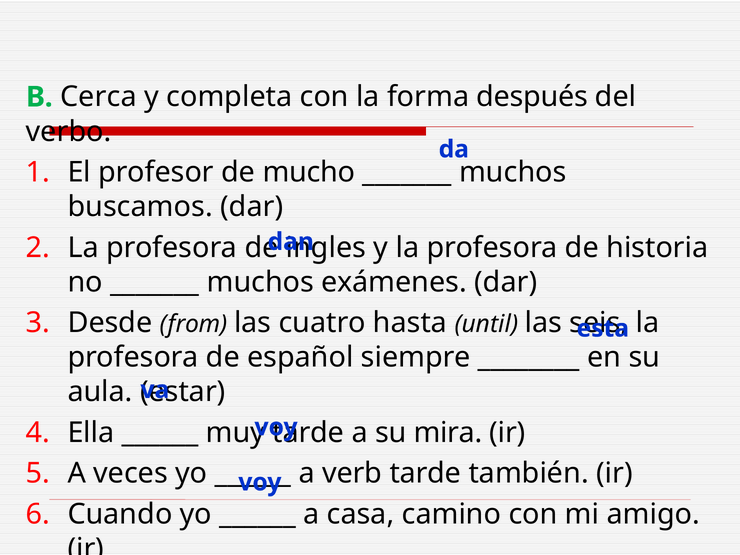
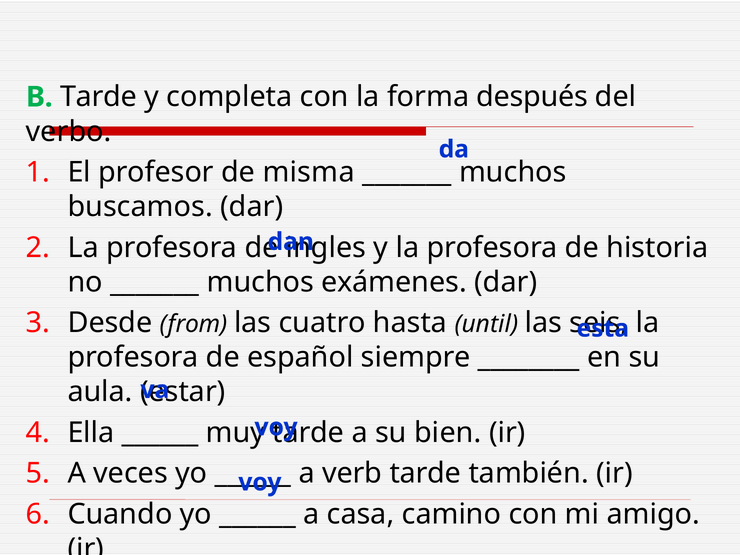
B Cerca: Cerca -> Tarde (99, 97)
mucho: mucho -> misma (309, 172)
mira: mira -> bien (448, 433)
